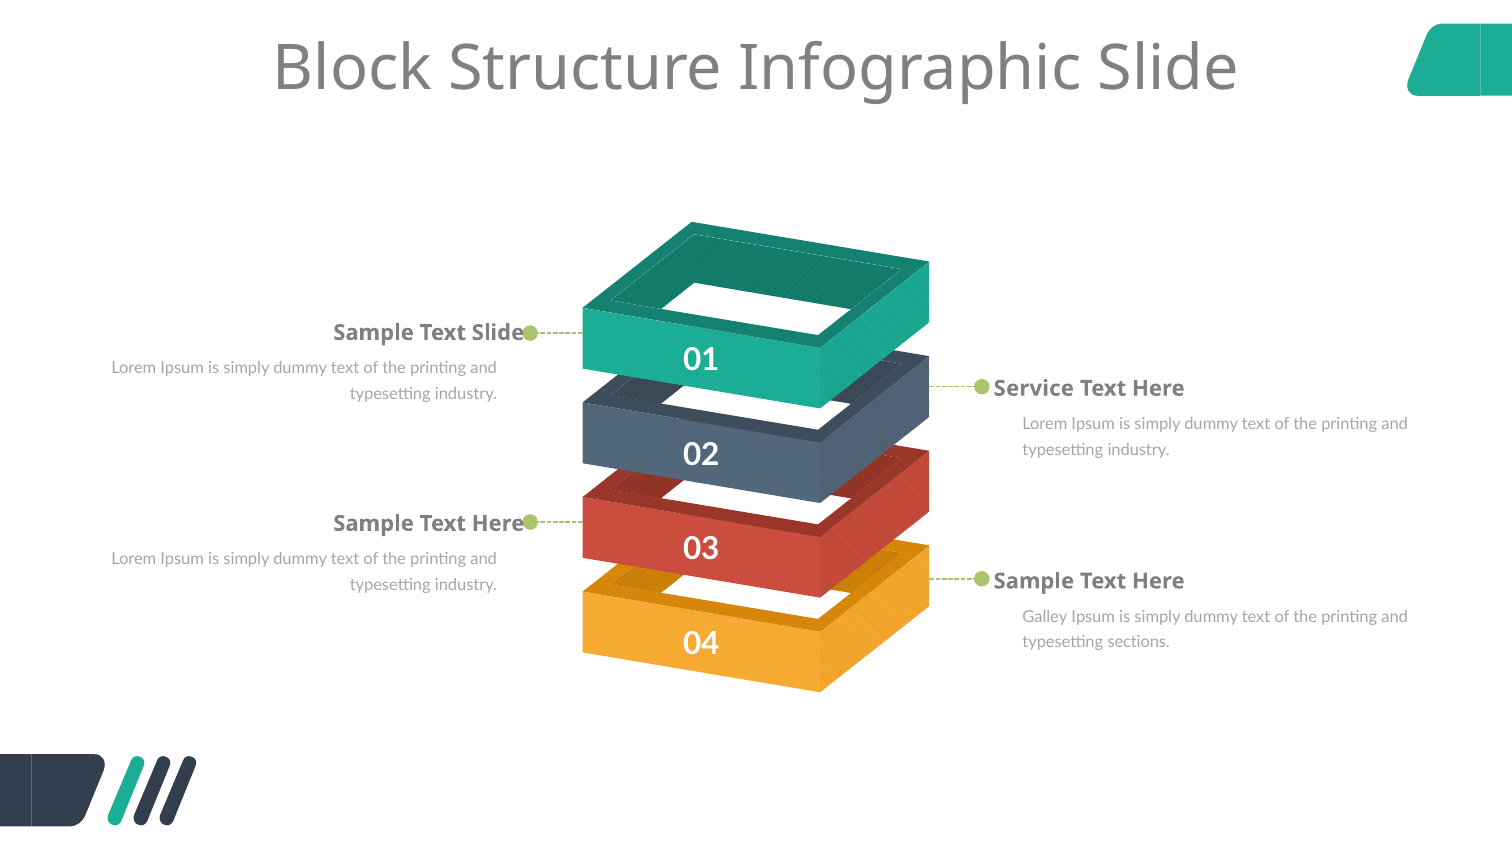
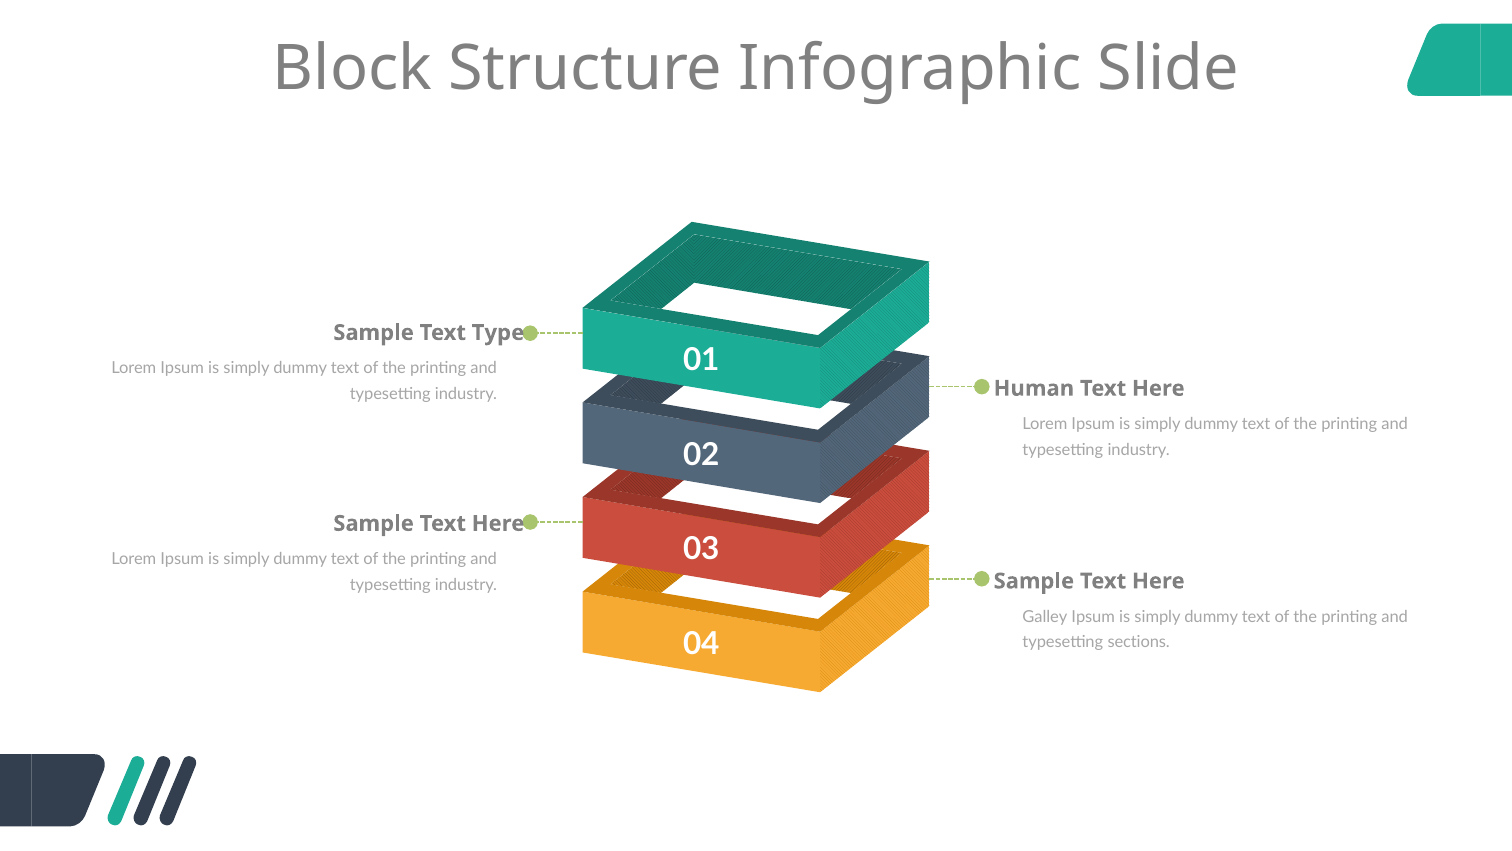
Text Slide: Slide -> Type (498, 333)
Service: Service -> Human (1034, 388)
